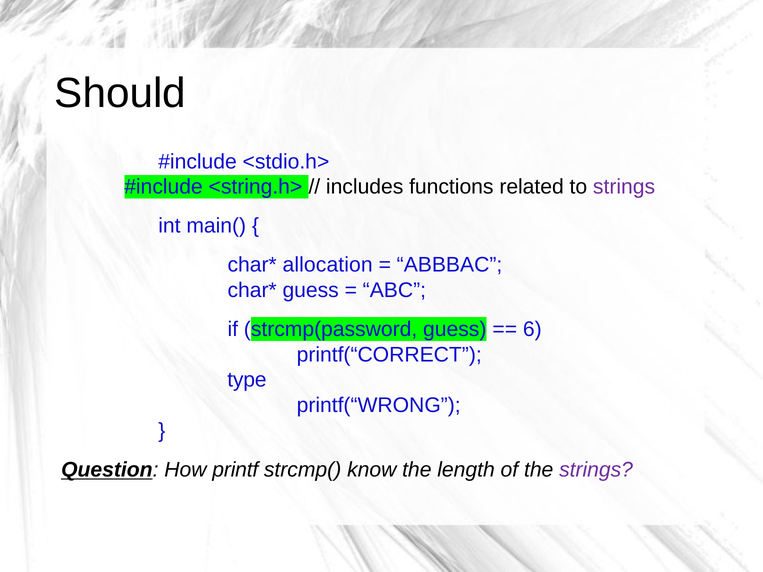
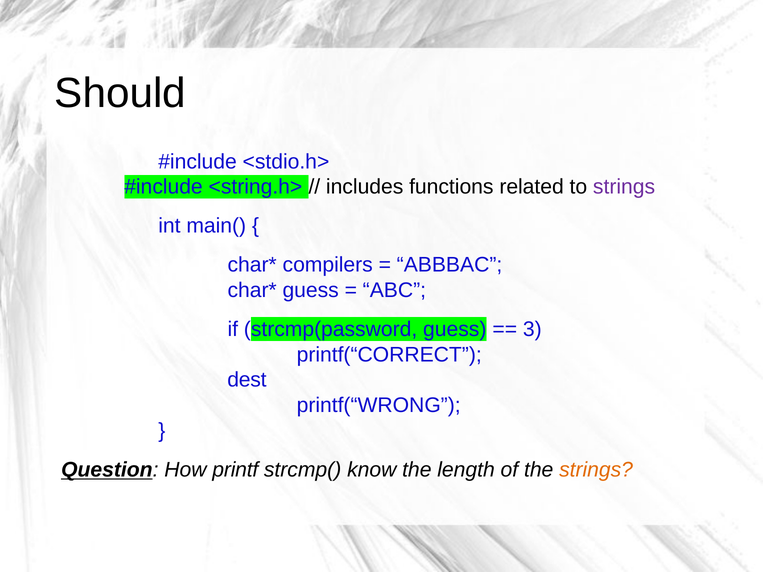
allocation: allocation -> compilers (328, 265)
6: 6 -> 3 (532, 329)
type: type -> dest (247, 380)
strings colour: purple -> orange (596, 470)
